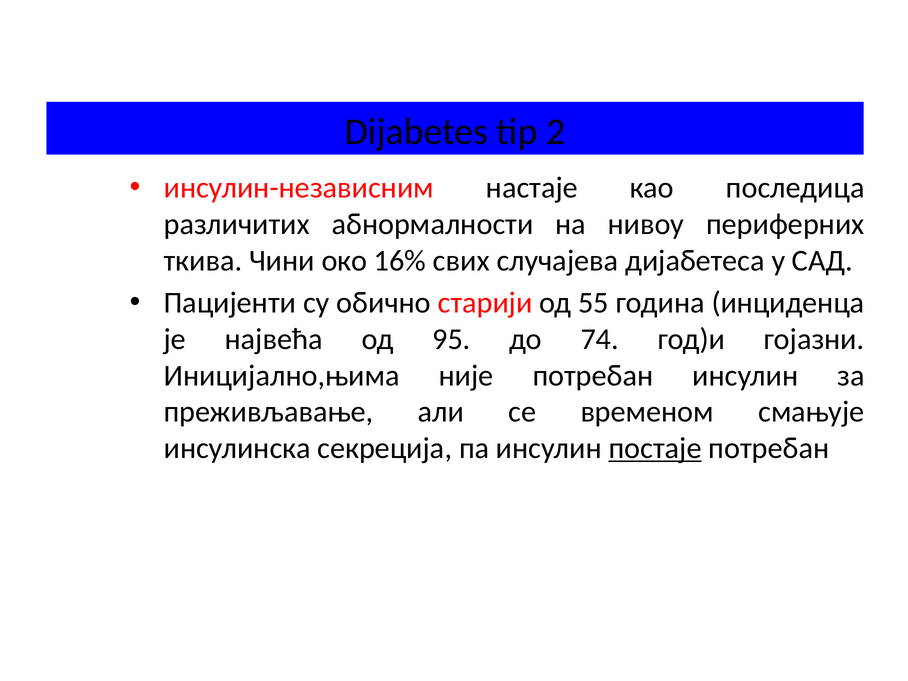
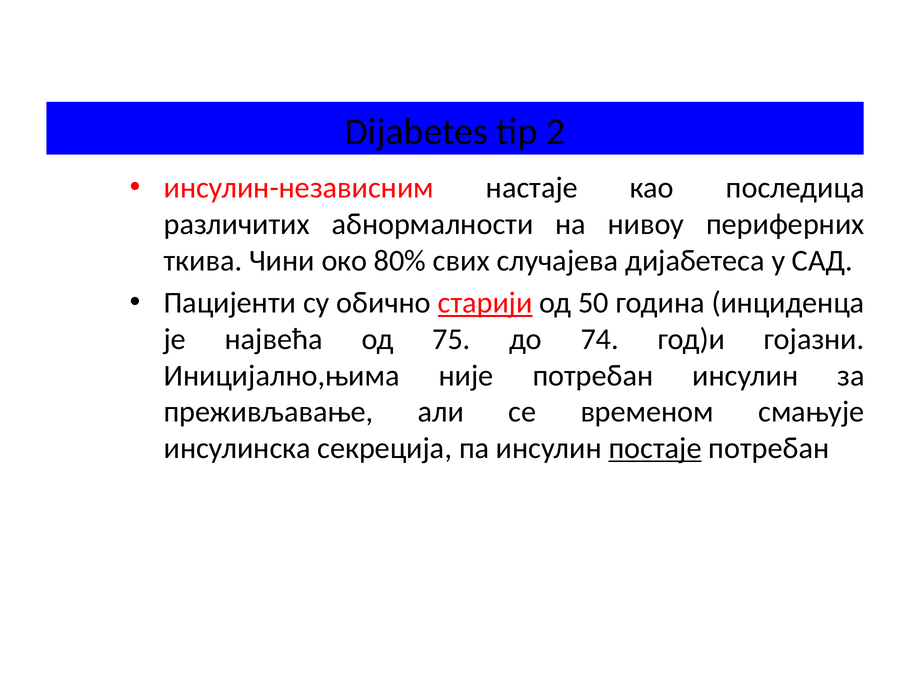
16%: 16% -> 80% (400, 261)
старији underline: none -> present (485, 303)
55: 55 -> 50 (593, 303)
95: 95 -> 75 (451, 339)
